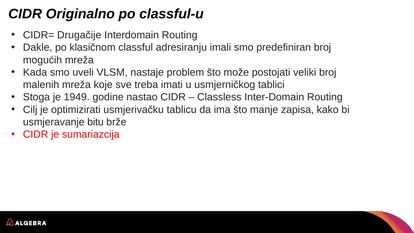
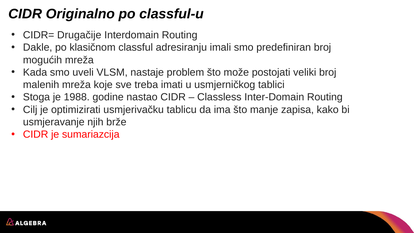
1949: 1949 -> 1988 (77, 97)
bitu: bitu -> njih (95, 122)
